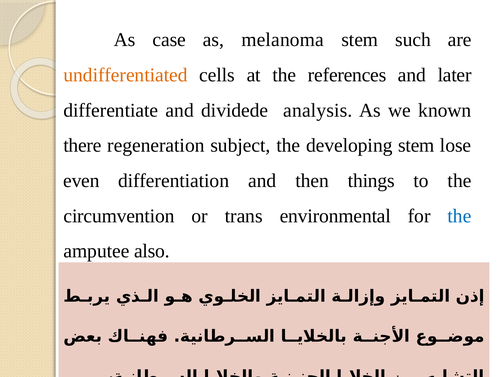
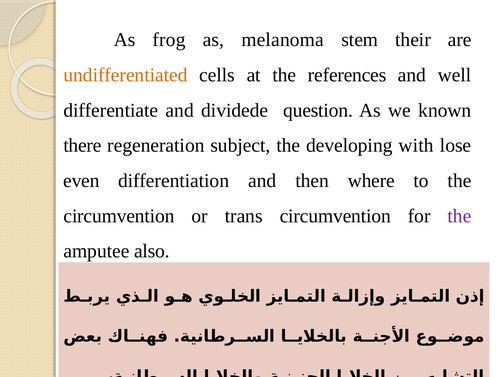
case: case -> frog (169, 40)
such: such -> their (413, 40)
later: later -> well (455, 75)
analysis: analysis -> question (318, 110)
developing stem: stem -> with (416, 145)
things: things -> where (371, 180)
trans environmental: environmental -> circumvention (335, 216)
the colour: blue -> purple (459, 216)
